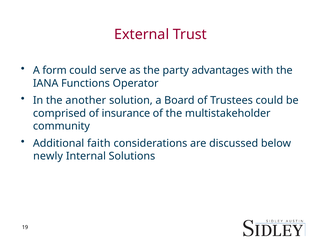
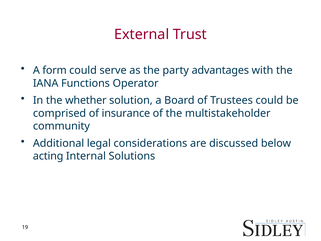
another: another -> whether (86, 100)
faith: faith -> legal (99, 143)
newly: newly -> acting (48, 156)
